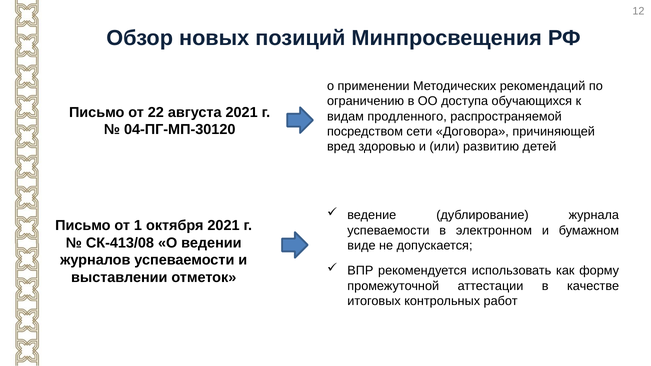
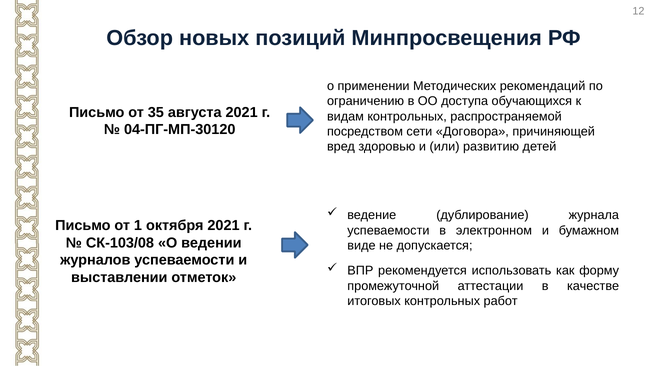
22: 22 -> 35 (156, 112)
видам продленного: продленного -> контрольных (407, 116)
СК-413/08: СК-413/08 -> СК-103/08 (120, 243)
